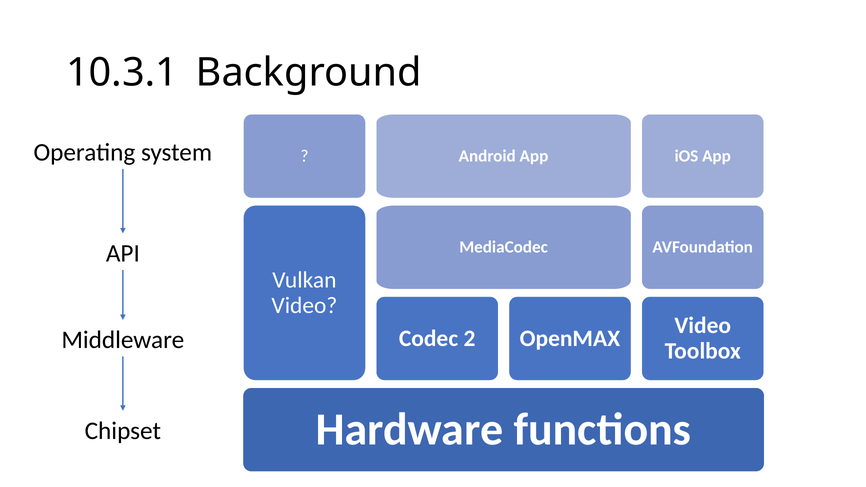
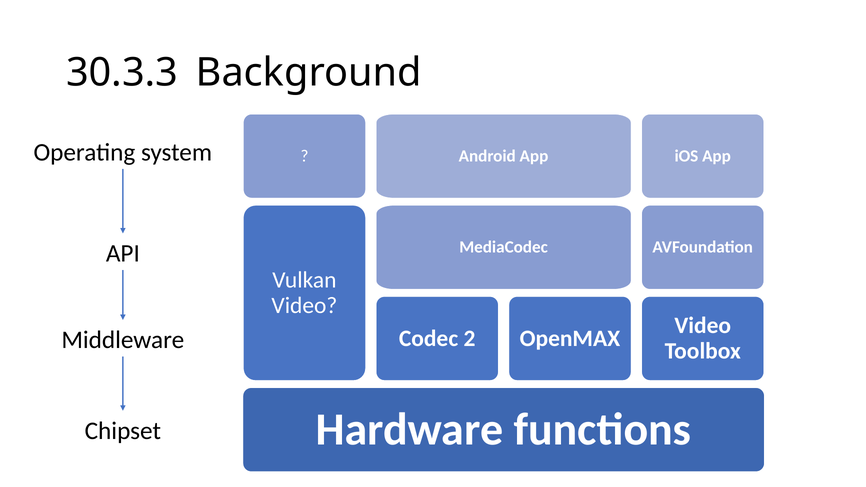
10.3.1: 10.3.1 -> 30.3.3 (122, 73)
